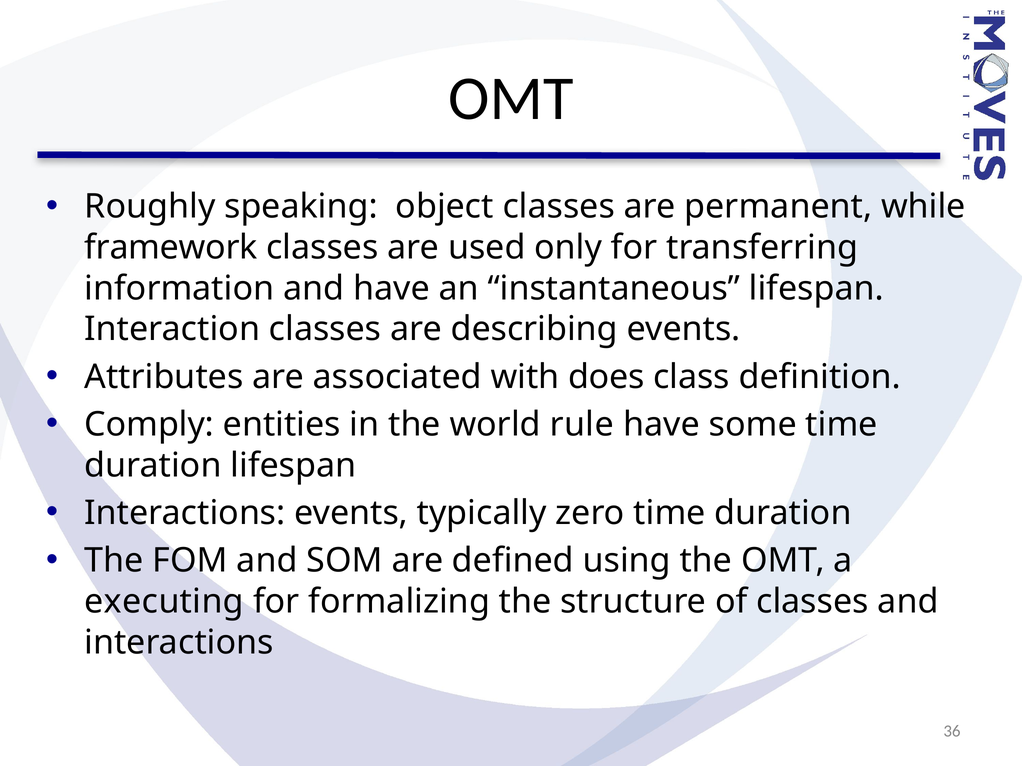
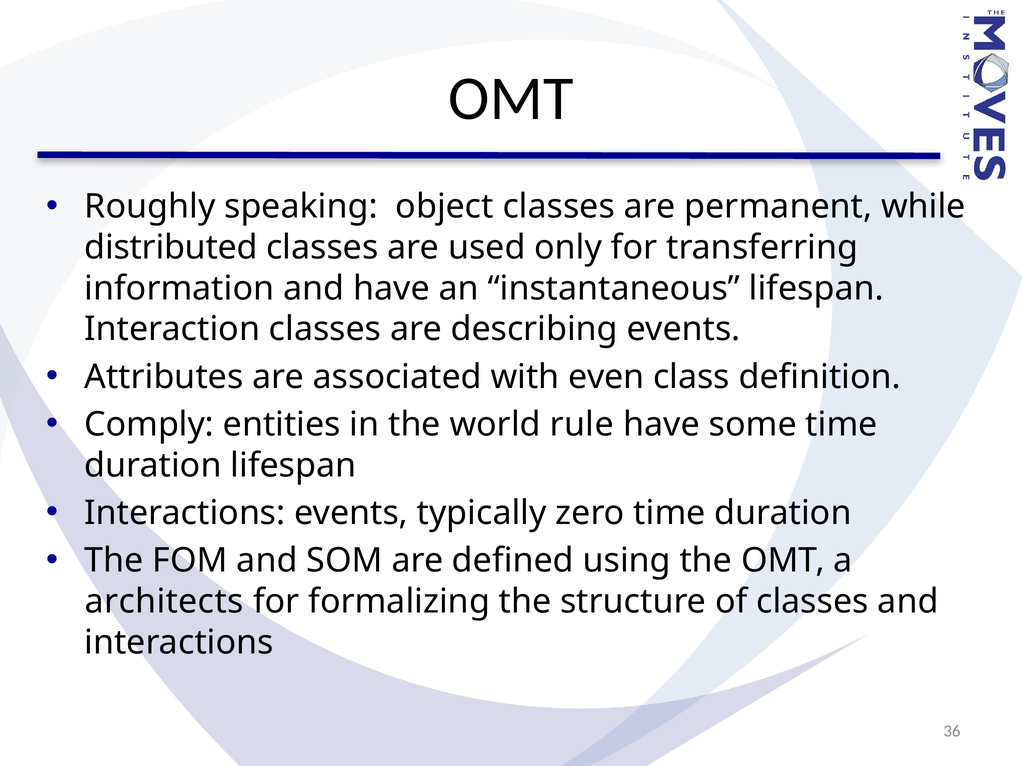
framework: framework -> distributed (171, 248)
does: does -> even (606, 377)
executing: executing -> architects (164, 602)
